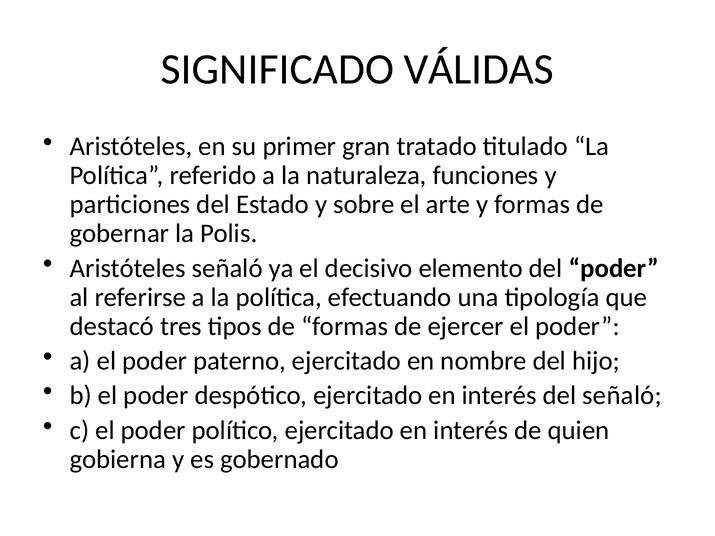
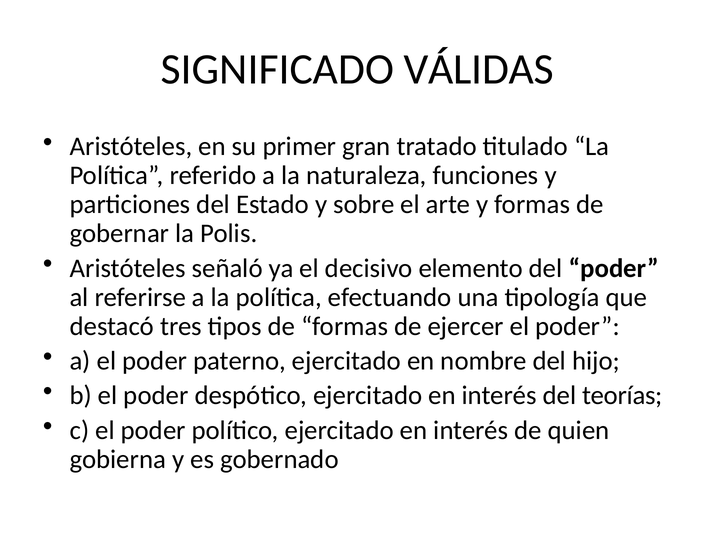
del señaló: señaló -> teorías (622, 396)
